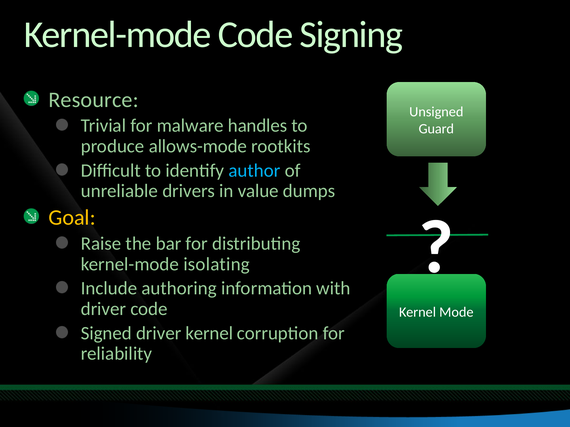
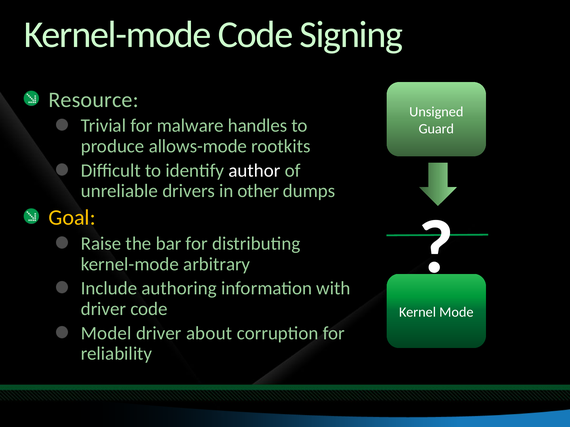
author colour: light blue -> white (254, 171)
value: value -> other (258, 191)
isolating: isolating -> arbitrary (217, 264)
Signed: Signed -> Model (106, 334)
driver kernel: kernel -> about (209, 334)
